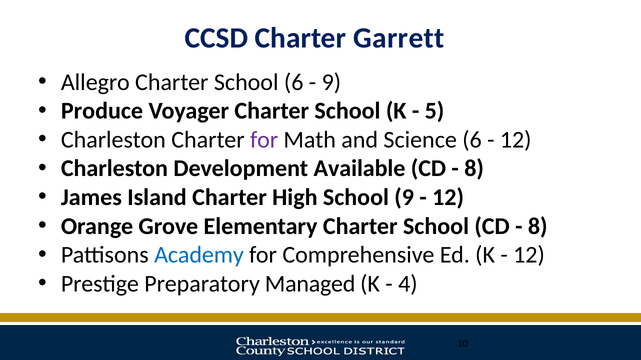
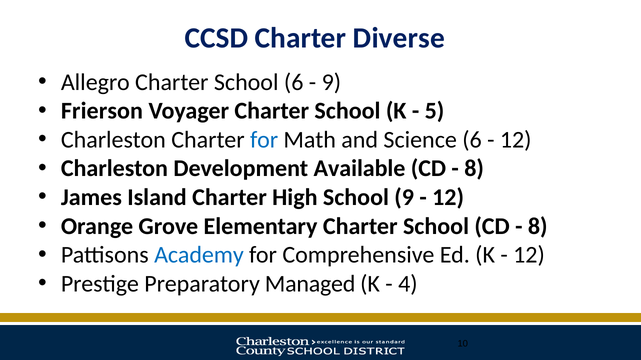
Garrett: Garrett -> Diverse (399, 38)
Produce: Produce -> Frierson (102, 111)
for colour: purple -> blue (264, 140)
